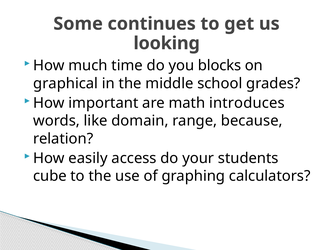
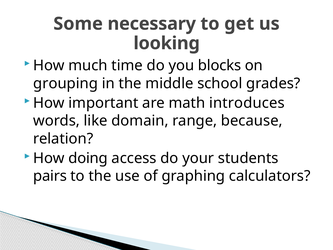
continues: continues -> necessary (152, 24)
graphical: graphical -> grouping (66, 83)
easily: easily -> doing (88, 158)
cube: cube -> pairs (50, 176)
